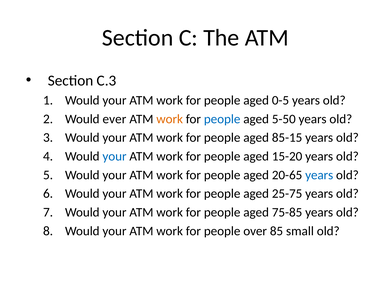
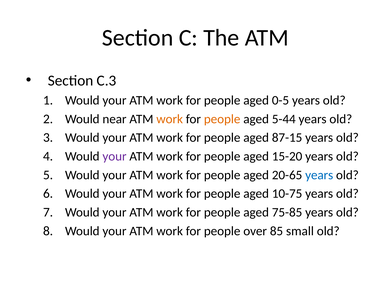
ever: ever -> near (115, 119)
people colour: blue -> orange (222, 119)
5-50: 5-50 -> 5-44 (284, 119)
85-15: 85-15 -> 87-15 (287, 138)
your colour: blue -> purple (115, 156)
25-75: 25-75 -> 10-75 (287, 194)
